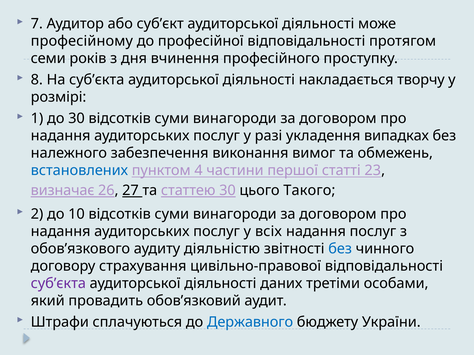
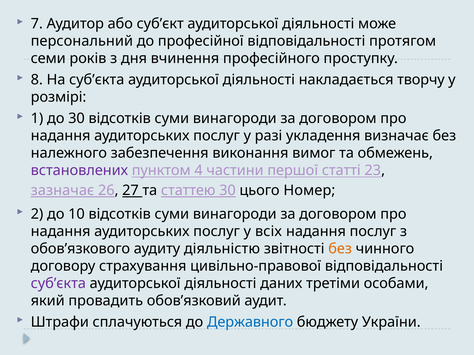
професійному: професійному -> персональний (82, 41)
випадках: випадках -> визначає (396, 136)
встановлених colour: blue -> purple (79, 171)
визначає: визначає -> зазначає (62, 191)
Такого: Такого -> Номер (309, 191)
без colour: blue -> orange (340, 249)
